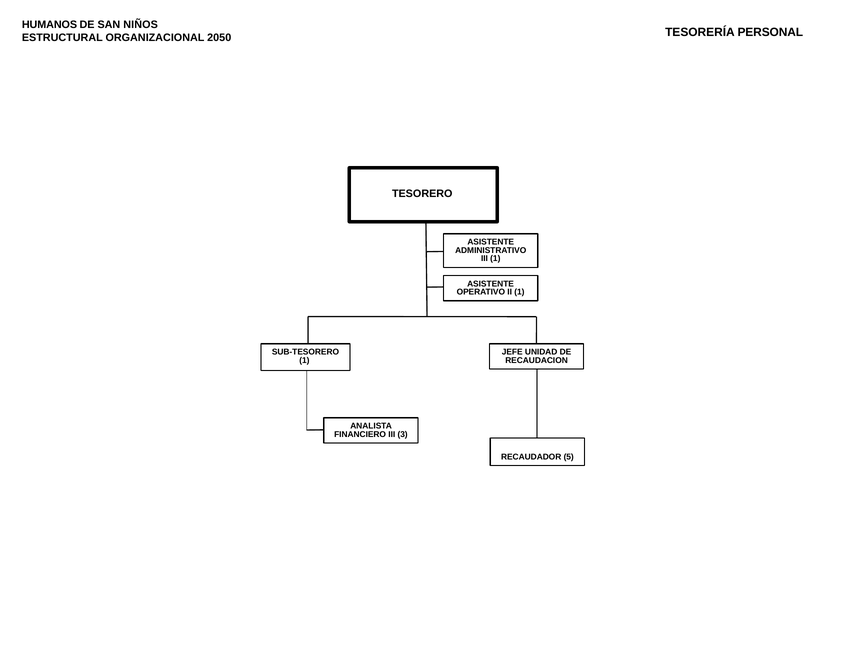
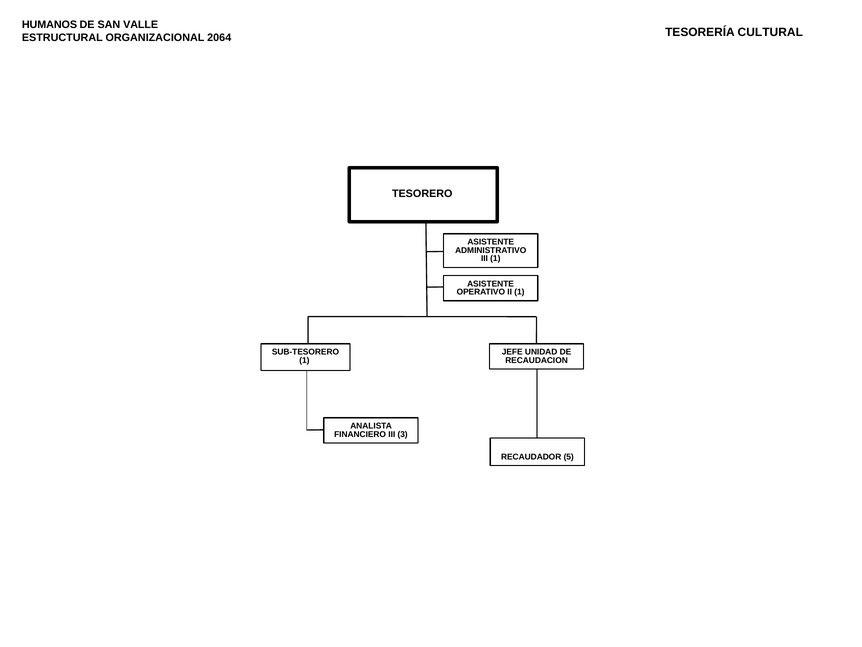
NIÑOS: NIÑOS -> VALLE (141, 25)
2050: 2050 -> 2064 (219, 38)
PERSONAL: PERSONAL -> CULTURAL (770, 32)
